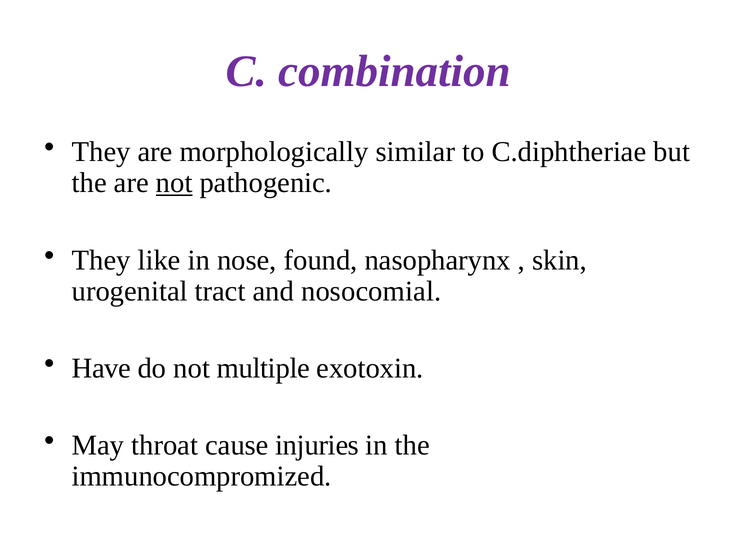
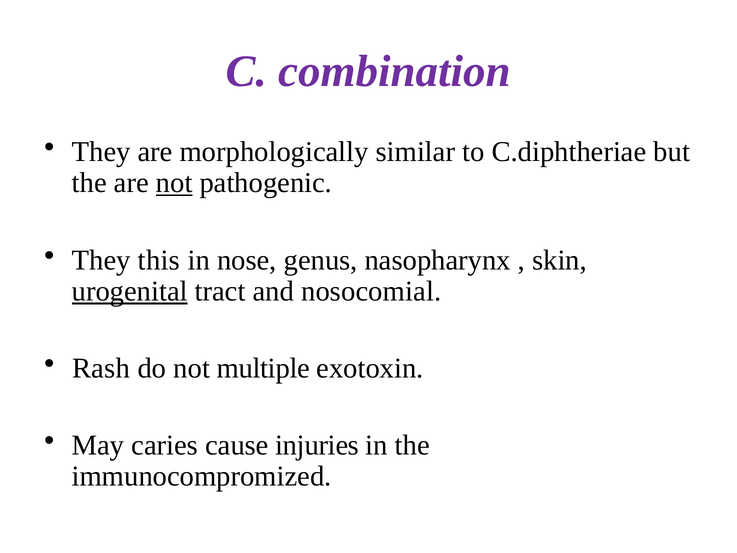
like: like -> this (159, 260)
found: found -> genus (321, 260)
urogenital underline: none -> present (130, 291)
Have: Have -> Rash (101, 368)
throat: throat -> caries (165, 445)
